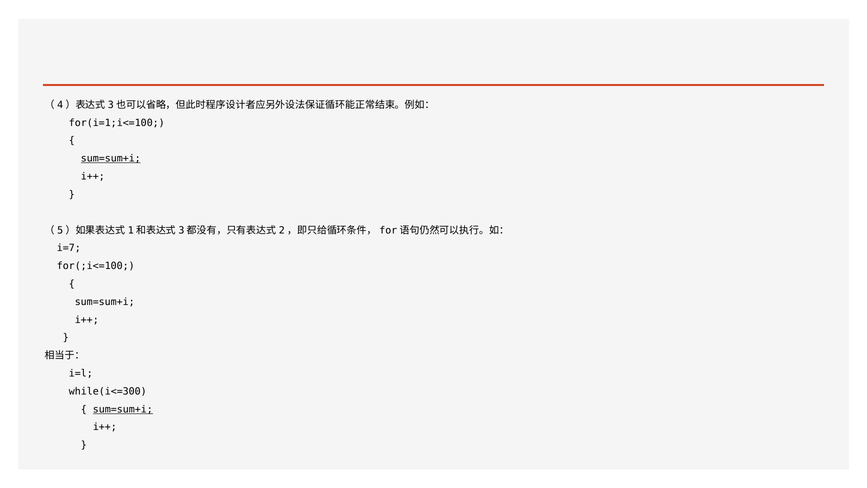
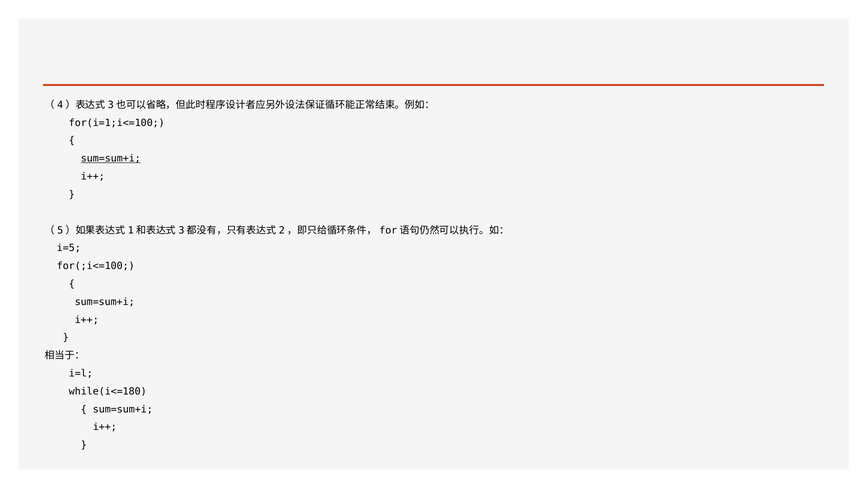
i=7: i=7 -> i=5 (69, 248)
while(i<=300: while(i<=300 -> while(i<=180 (108, 391)
sum=sum+i underline: present -> none (123, 409)
